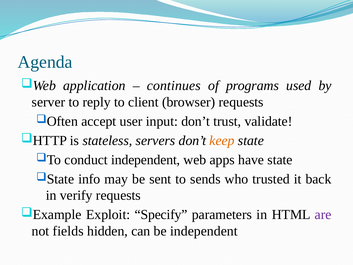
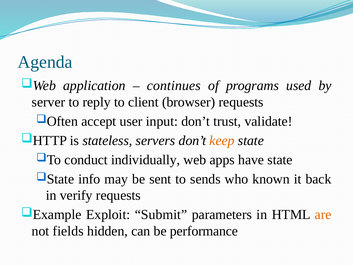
conduct independent: independent -> individually (146, 160)
trusted: trusted -> known (271, 179)
Specify: Specify -> Submit (161, 214)
are colour: purple -> orange (323, 214)
be independent: independent -> performance (204, 231)
